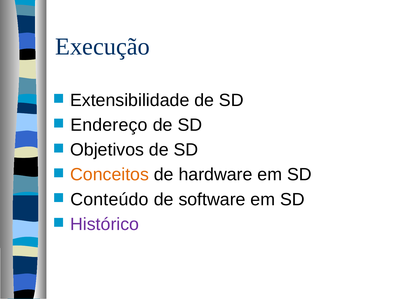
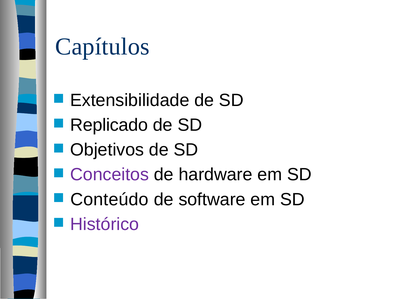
Execução: Execução -> Capítulos (102, 47)
Endereço: Endereço -> Replicado (109, 125)
Conceitos colour: orange -> purple (110, 175)
